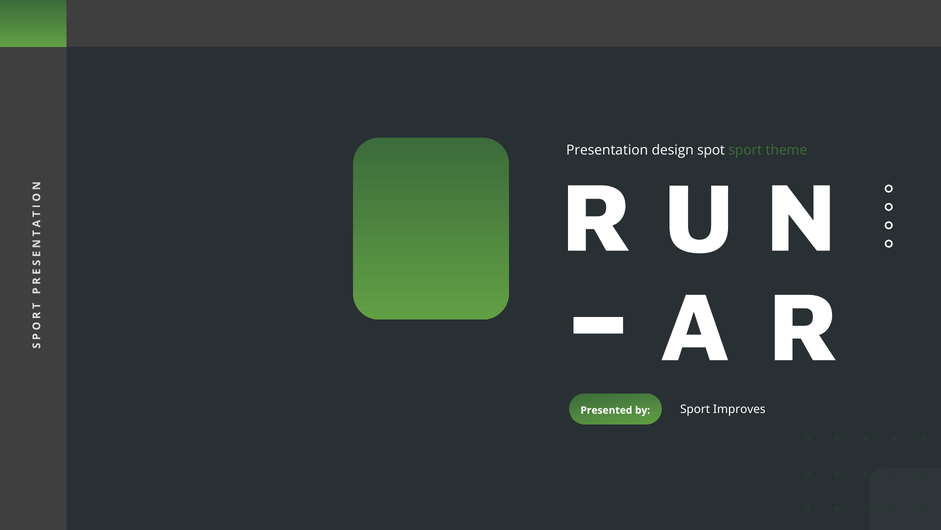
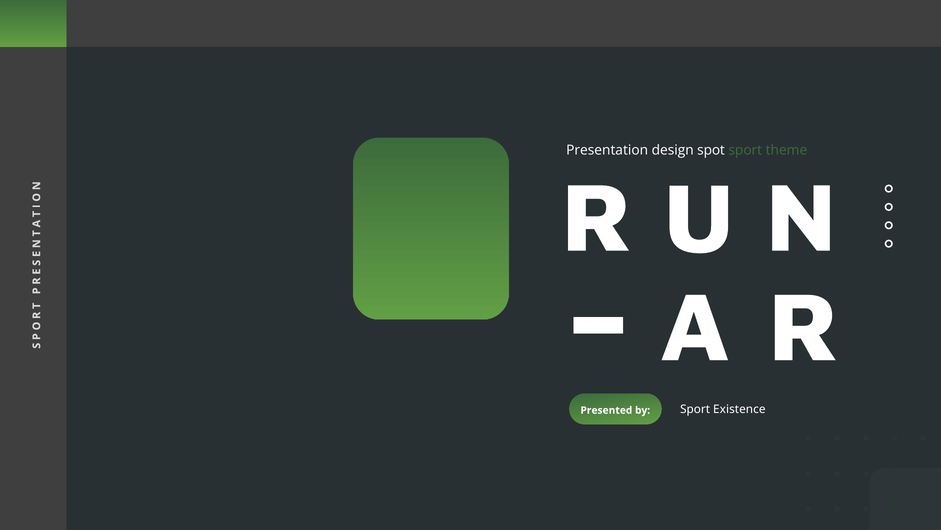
Improves: Improves -> Existence (739, 409)
